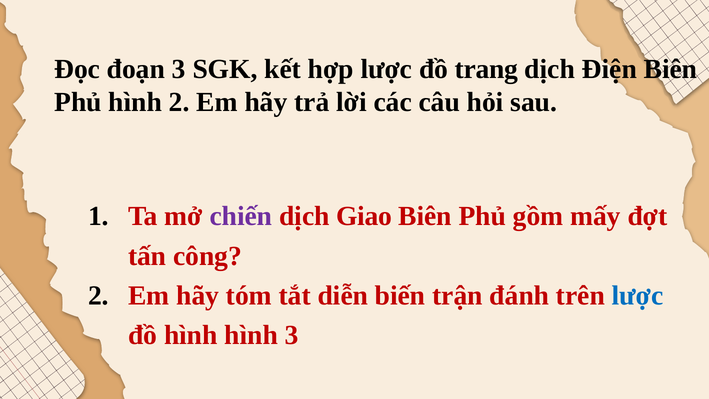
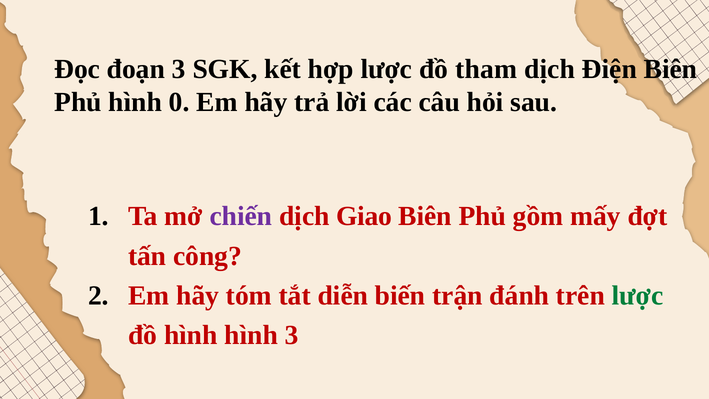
trang: trang -> tham (486, 69)
hình 2: 2 -> 0 (179, 102)
lược colour: blue -> green (638, 296)
